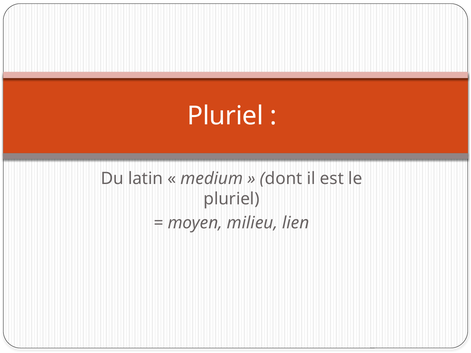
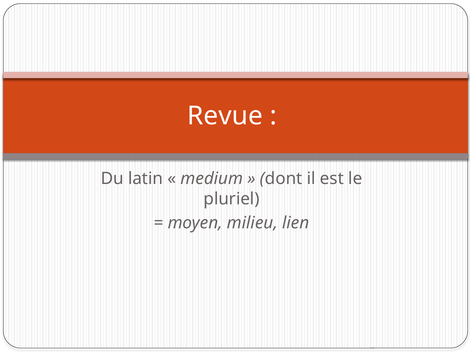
Pluriel: Pluriel -> Revue (225, 116)
